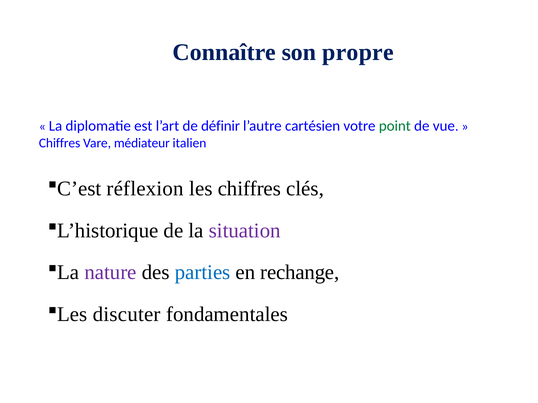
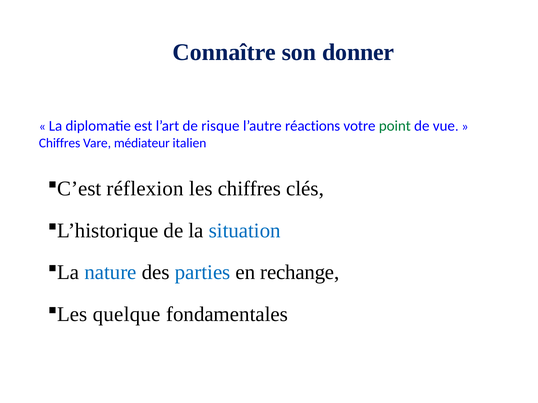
propre: propre -> donner (358, 52)
définir: définir -> risque (220, 126)
cartésien: cartésien -> réactions (313, 126)
situation colour: purple -> blue (245, 231)
nature colour: purple -> blue (111, 273)
discuter: discuter -> quelque (127, 315)
